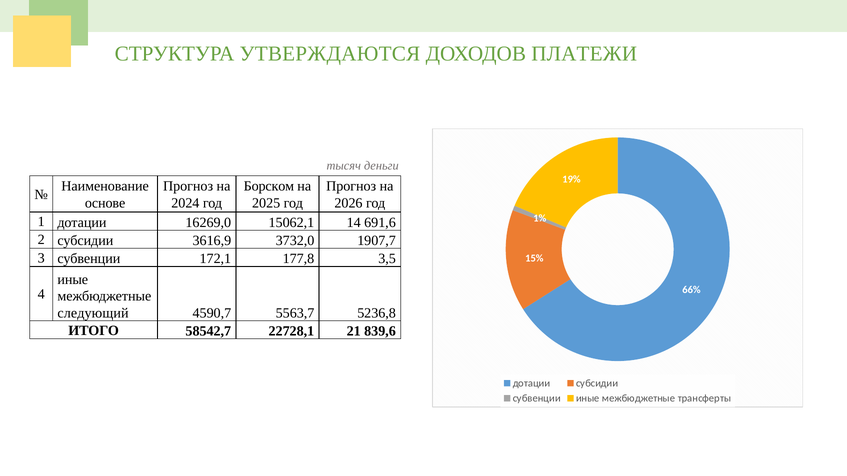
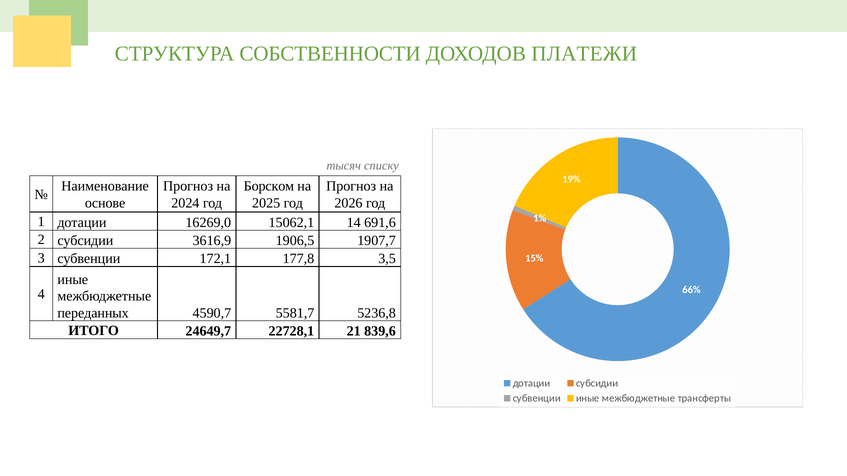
УТВЕРЖДАЮТСЯ: УТВЕРЖДАЮТСЯ -> СОБСТВЕННОСТИ (330, 54)
деньги: деньги -> списку (381, 166)
3732,0: 3732,0 -> 1906,5 (295, 241)
следующий: следующий -> переданных (93, 313)
5563,7: 5563,7 -> 5581,7 (295, 313)
58542,7: 58542,7 -> 24649,7 (208, 331)
